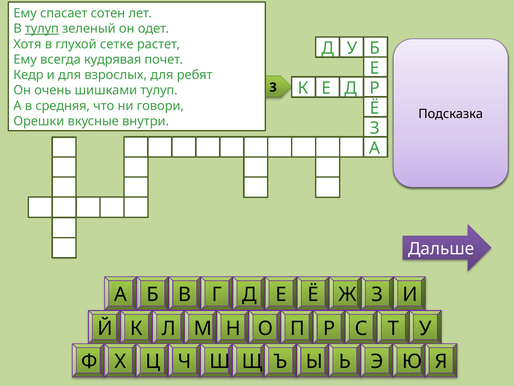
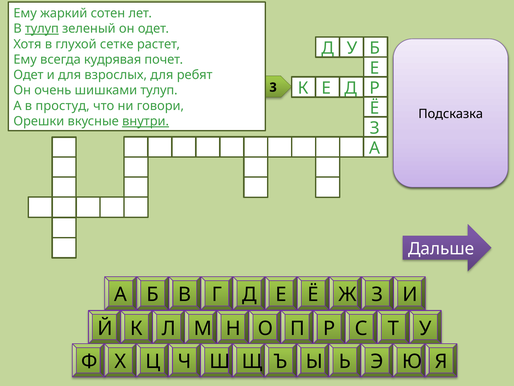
спасает: спасает -> жаркий (64, 13)
Кедр: Кедр -> Одет (28, 75)
средняя: средняя -> простуд (63, 106)
внутри underline: none -> present (146, 121)
